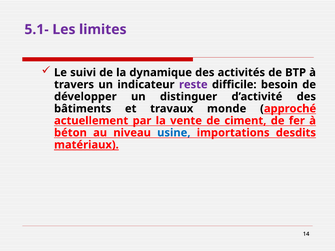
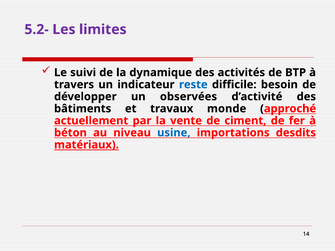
5.1-: 5.1- -> 5.2- (37, 29)
reste colour: purple -> blue (193, 85)
distinguer: distinguer -> observées (188, 97)
